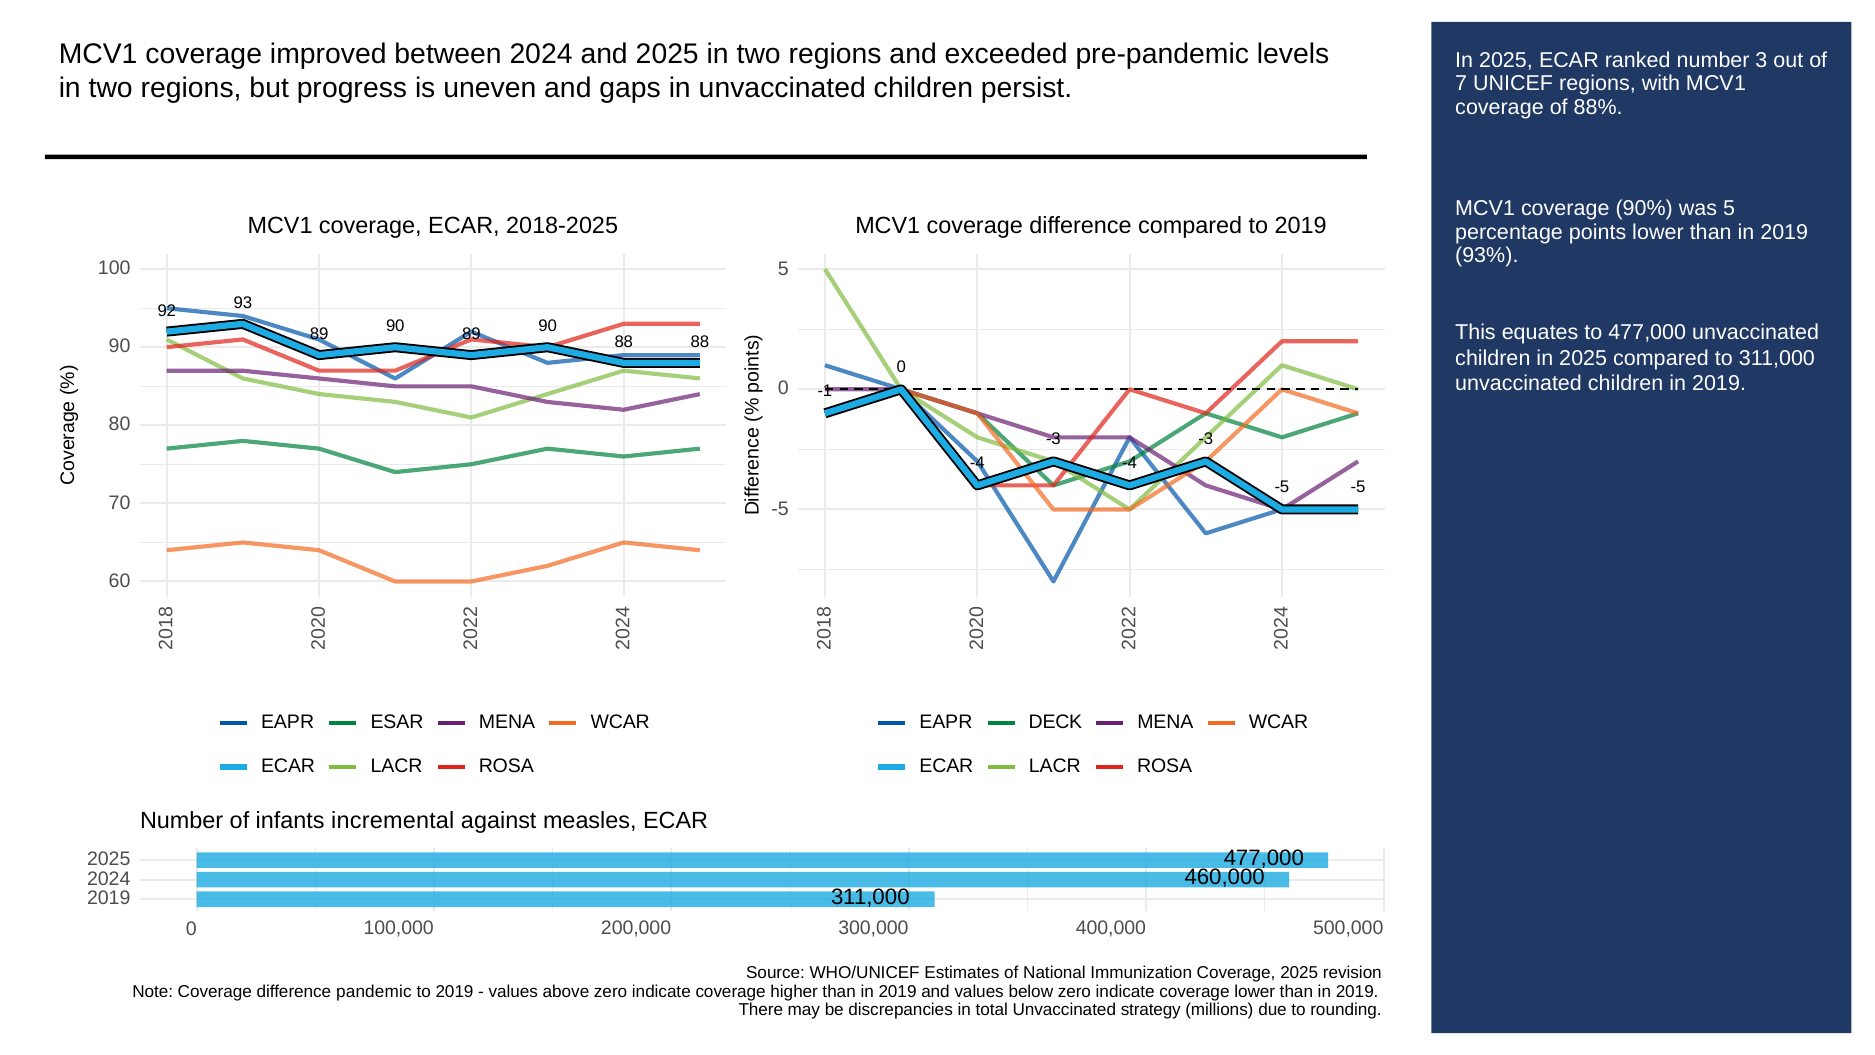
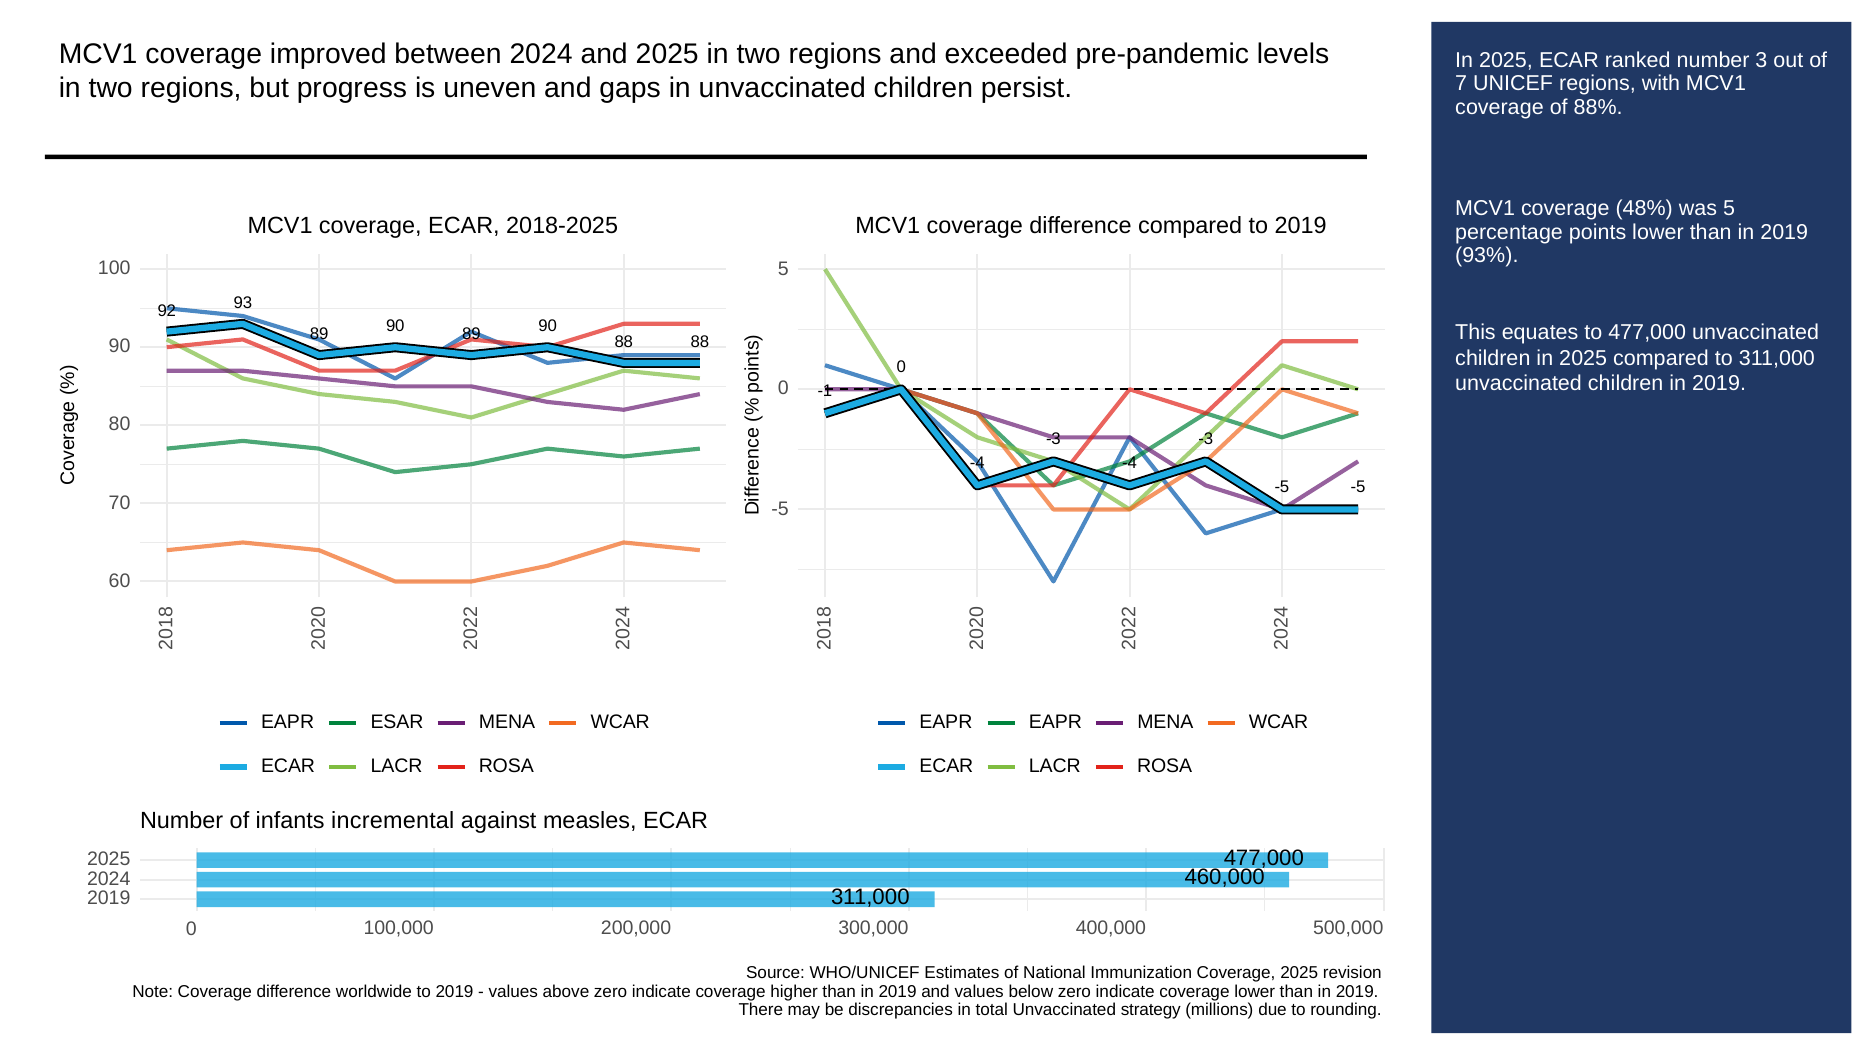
90%: 90% -> 48% (1644, 209)
DECK: DECK -> EAPR (1055, 722)
pandemic: pandemic -> worldwide (374, 991)
